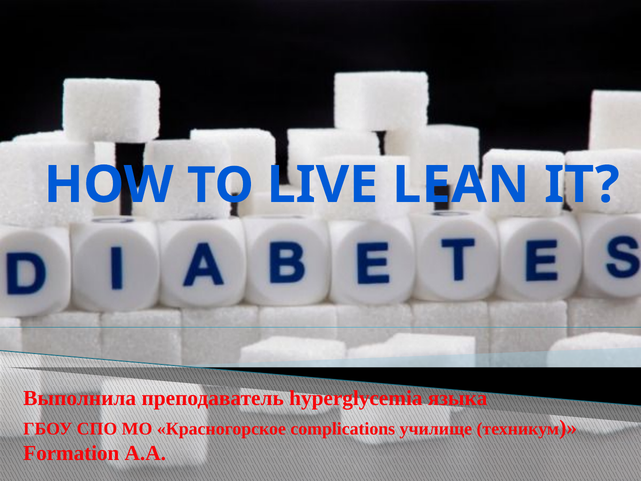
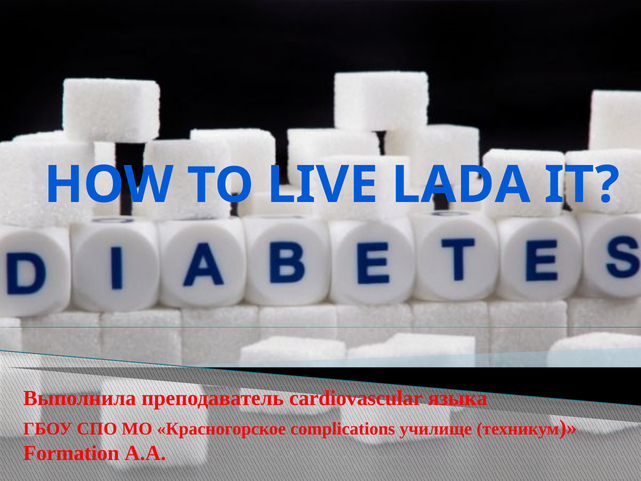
LEAN: LEAN -> LADA (461, 185)
hyperglycemia: hyperglycemia -> cardiovascular (356, 398)
